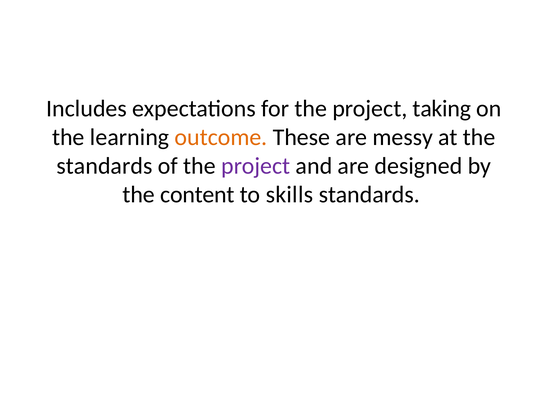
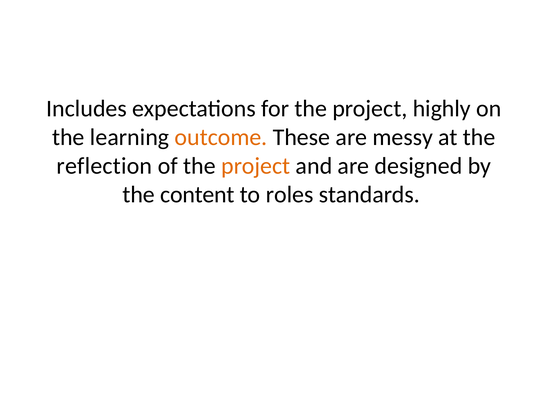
taking: taking -> highly (442, 109)
standards: standards -> reflection (104, 166)
project colour: purple -> orange (256, 166)
skills: skills -> roles (290, 195)
